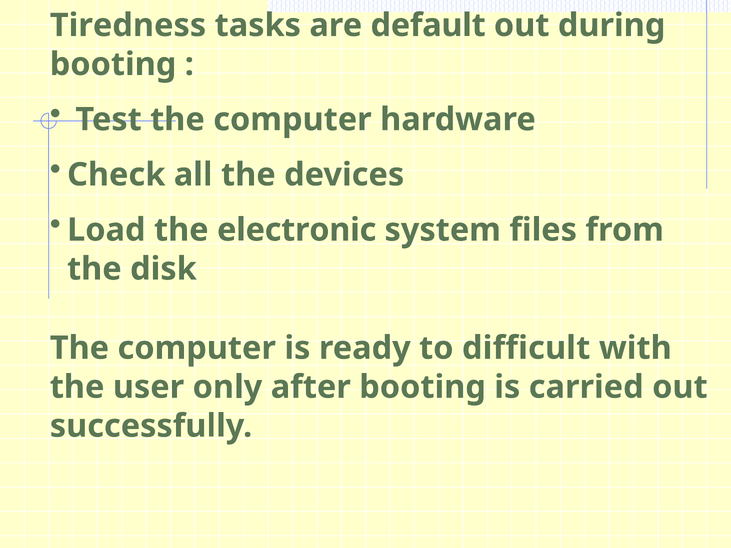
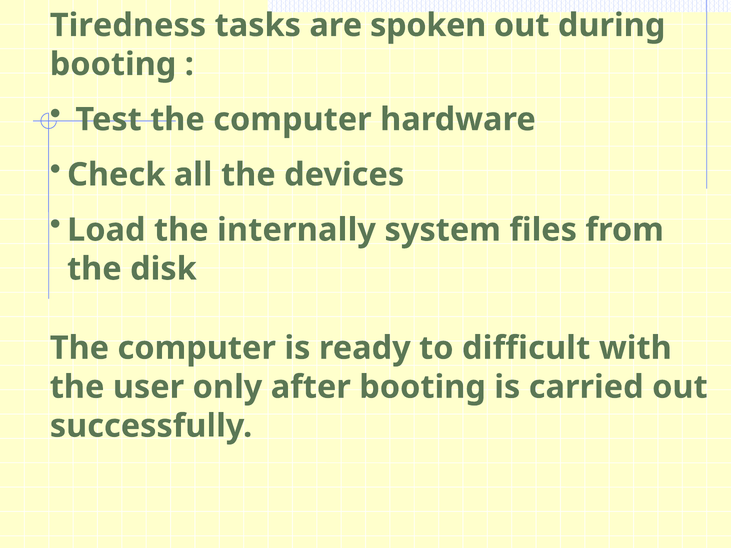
default: default -> spoken (428, 25)
electronic: electronic -> internally (296, 230)
